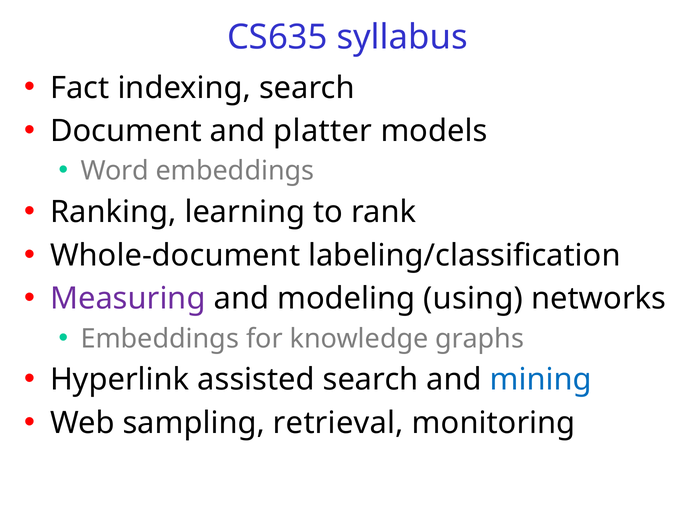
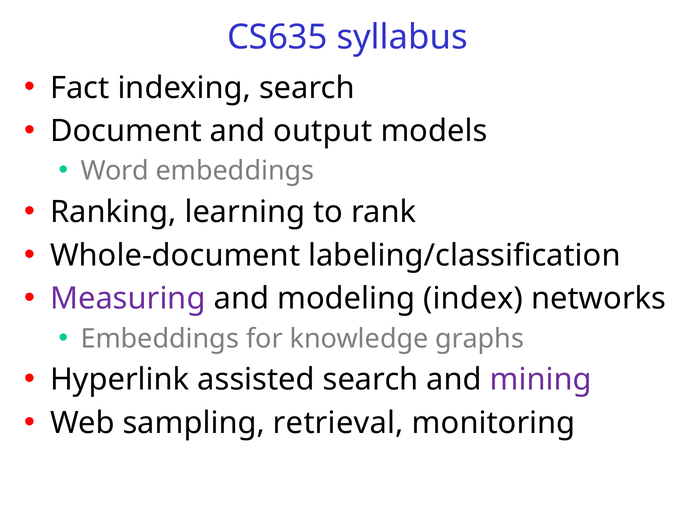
platter: platter -> output (323, 131)
using: using -> index (473, 299)
mining colour: blue -> purple (541, 380)
